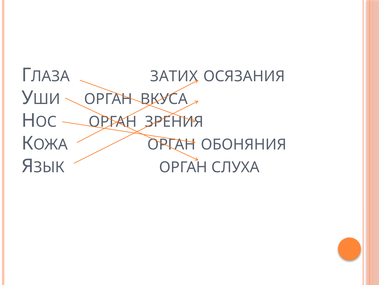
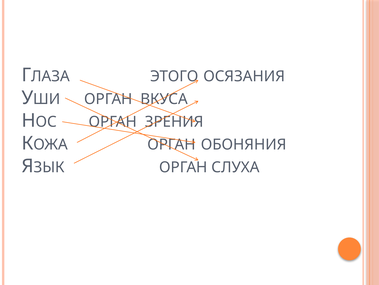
ЗАТИХ: ЗАТИХ -> ЭТОГО (174, 76)
